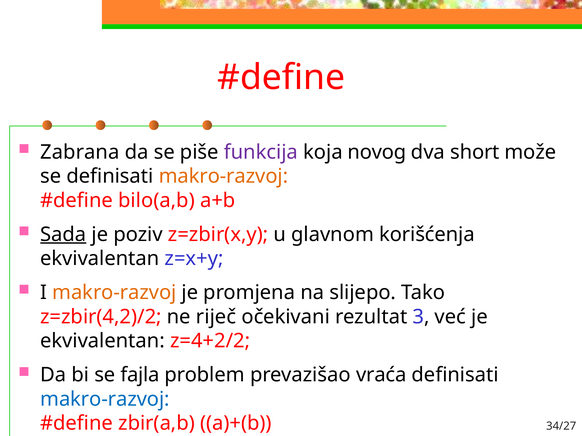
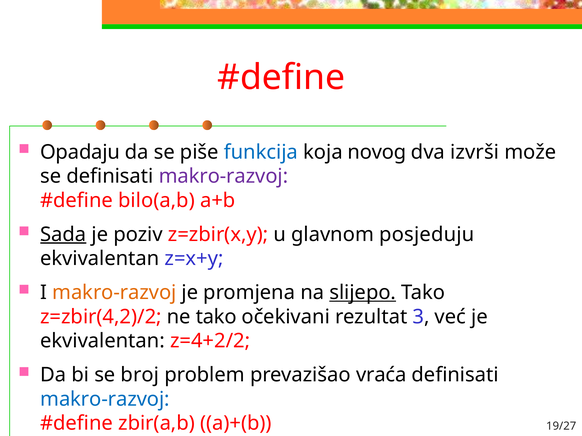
Zabrana: Zabrana -> Opadaju (80, 152)
funkcija colour: purple -> blue (261, 152)
short: short -> izvrši (475, 152)
makro-razvoj colour: orange -> purple (223, 177)
korišćenja: korišćenja -> posjeduju (427, 235)
slijepo underline: none -> present (363, 293)
ne riječ: riječ -> tako (216, 317)
fajla: fajla -> broj (140, 375)
34/27: 34/27 -> 19/27 (561, 427)
